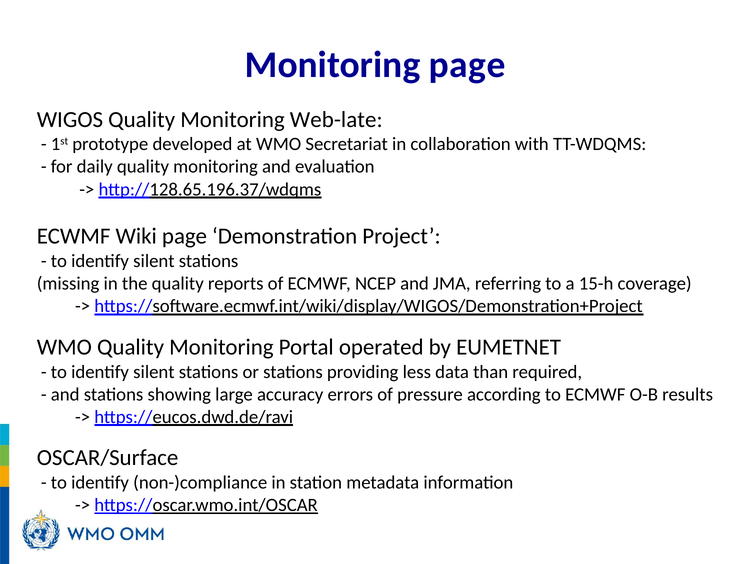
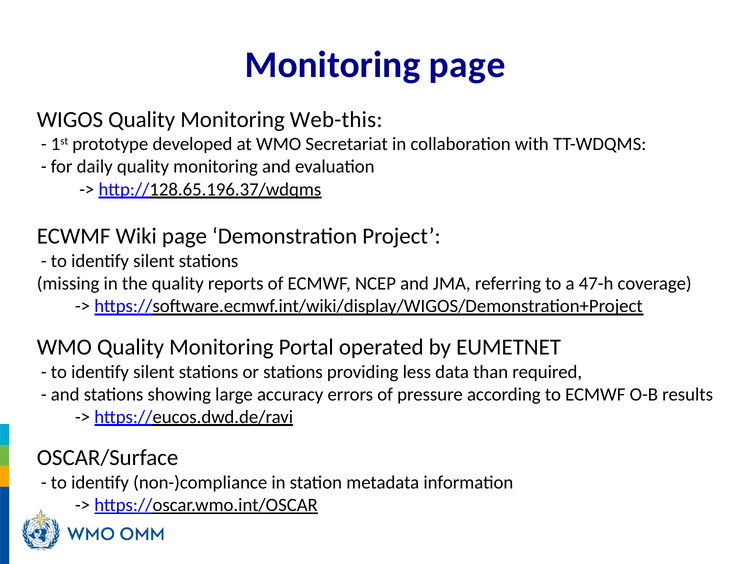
Web-late: Web-late -> Web-this (336, 119)
15-h: 15-h -> 47-h (596, 283)
